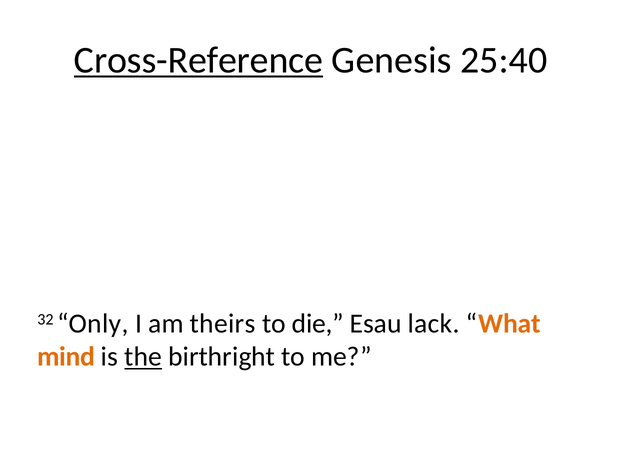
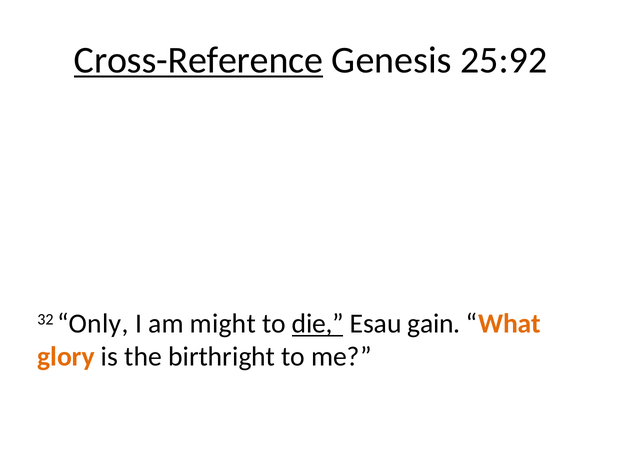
25:40: 25:40 -> 25:92 (504, 60)
theirs: theirs -> might (223, 324)
die underline: none -> present (318, 324)
lack: lack -> gain (434, 324)
mind: mind -> glory (66, 357)
the underline: present -> none (143, 357)
